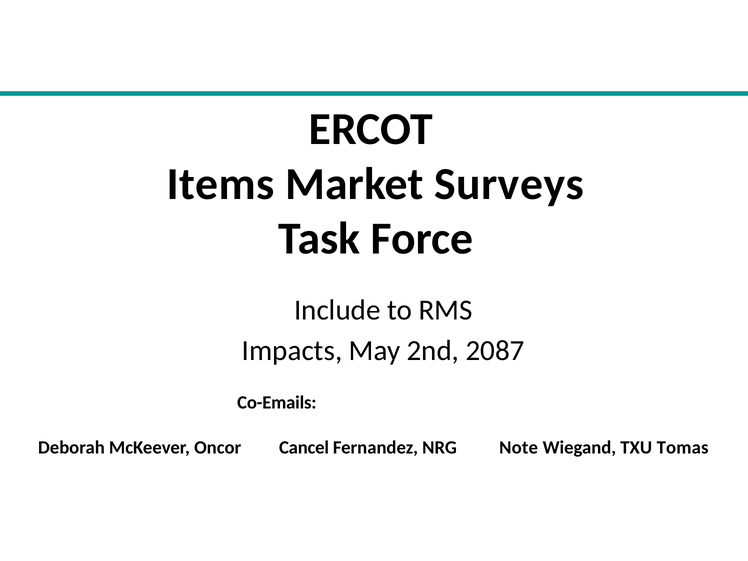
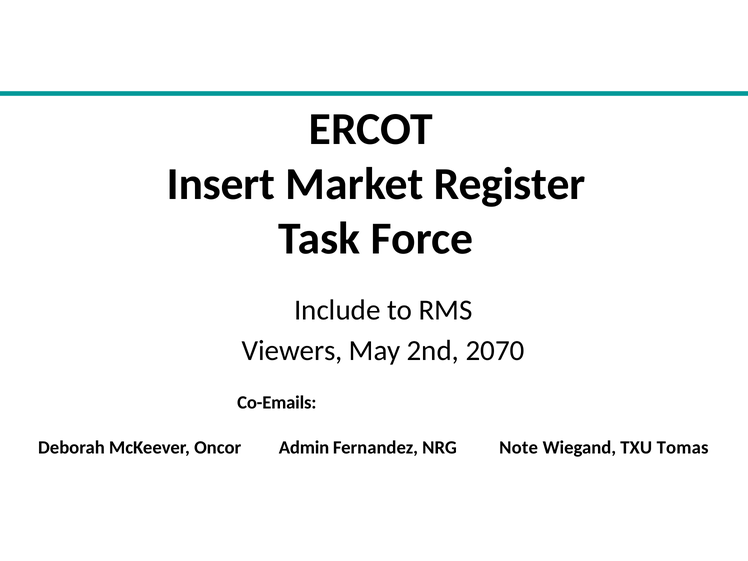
Items: Items -> Insert (221, 184)
Surveys: Surveys -> Register (510, 184)
Impacts: Impacts -> Viewers (292, 351)
2087: 2087 -> 2070 (495, 351)
Cancel: Cancel -> Admin (304, 448)
